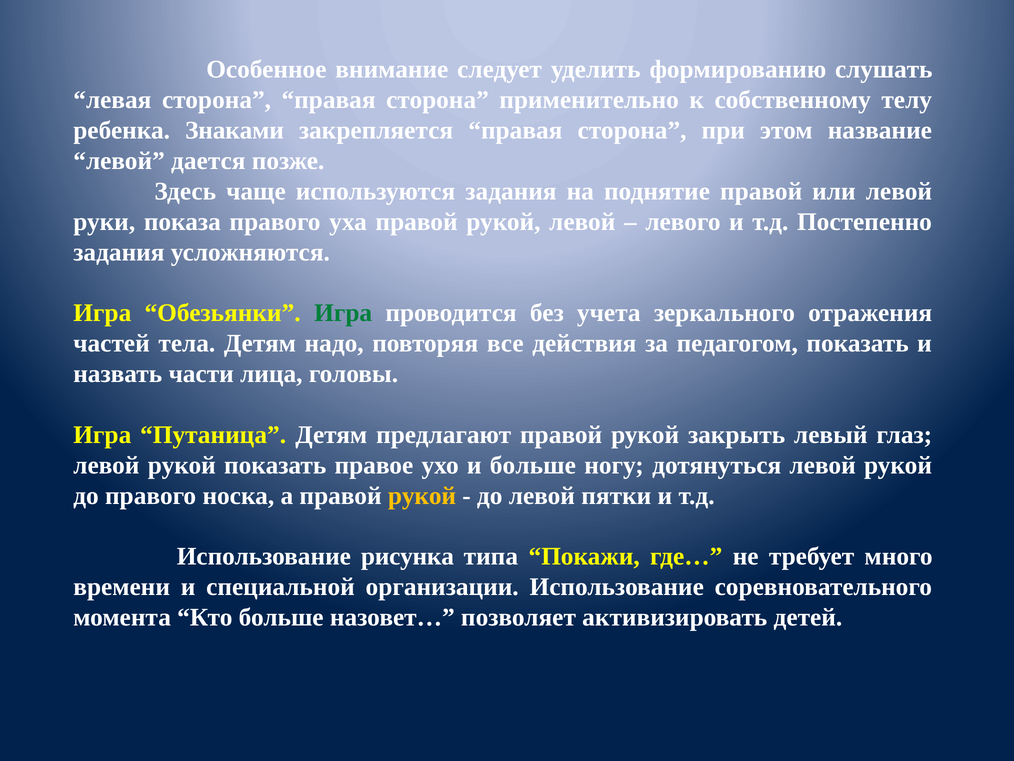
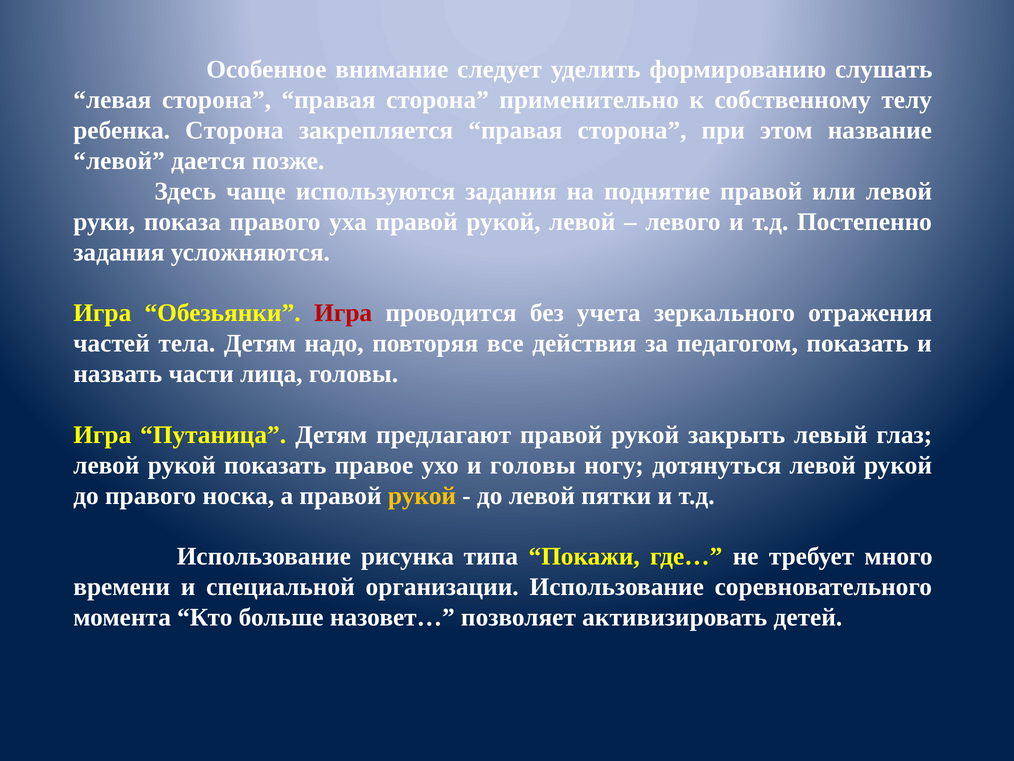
ребенка Знаками: Знаками -> Сторона (234, 130)
Игра colour: green -> red (343, 313)
и больше: больше -> головы (533, 465)
